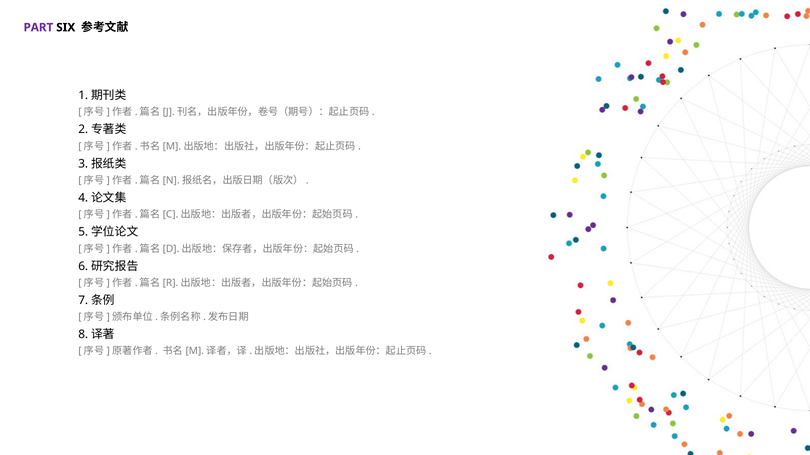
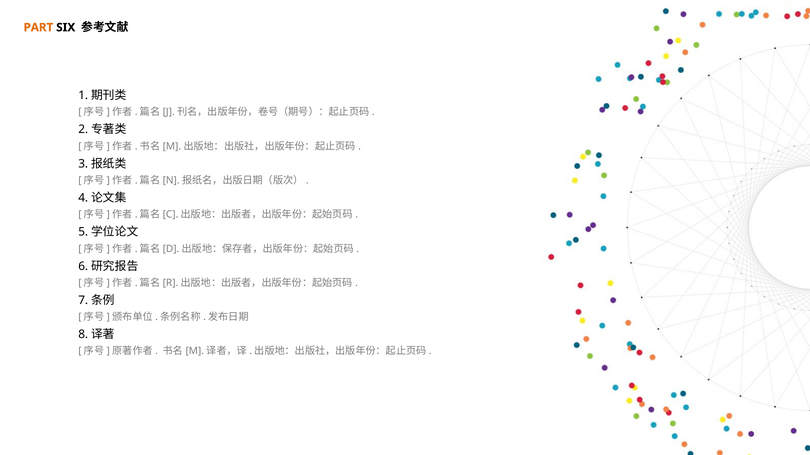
PART colour: purple -> orange (38, 27)
